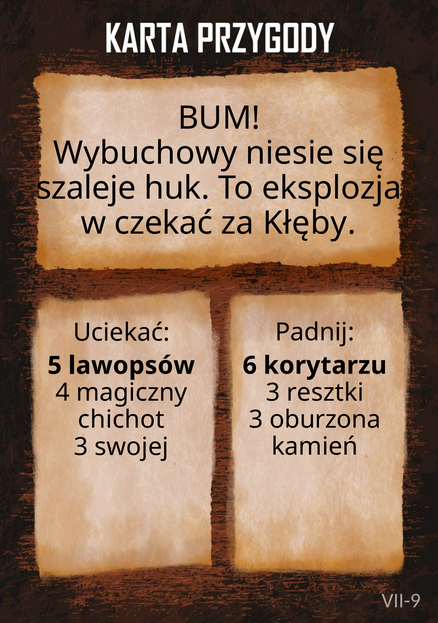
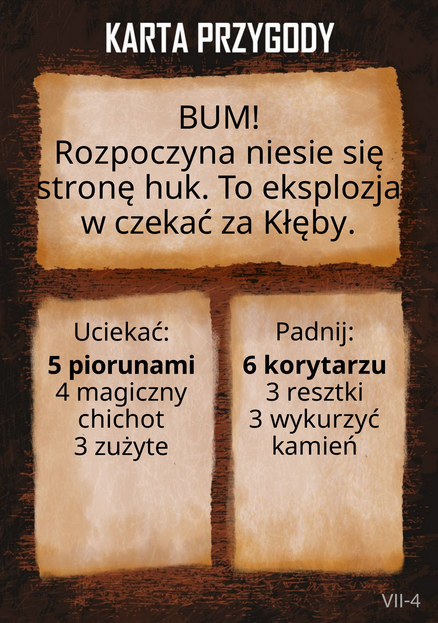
Wybuchowy: Wybuchowy -> Rozpoczyna (145, 153)
szaleje: szaleje -> stronę (86, 188)
lawopsów: lawopsów -> piorunami (132, 365)
oburzona: oburzona -> wykurzyć (325, 419)
swojej: swojej -> zużyte (132, 446)
VII-9: VII-9 -> VII-4 (401, 600)
